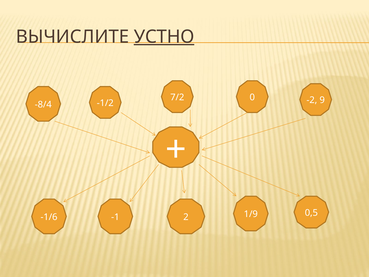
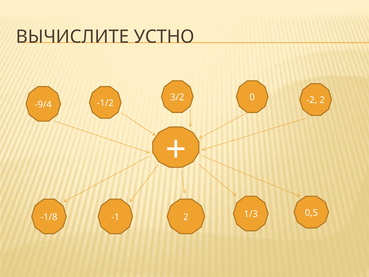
УСТНО underline: present -> none (164, 37)
7/2: 7/2 -> 3/2 (177, 97)
-2 9: 9 -> 2 (322, 100)
-8/4: -8/4 -> -9/4 (43, 104)
-1/6: -1/6 -> -1/8 (49, 217)
1/9: 1/9 -> 1/3 (251, 214)
